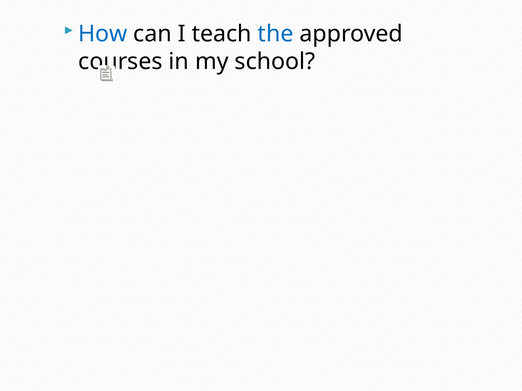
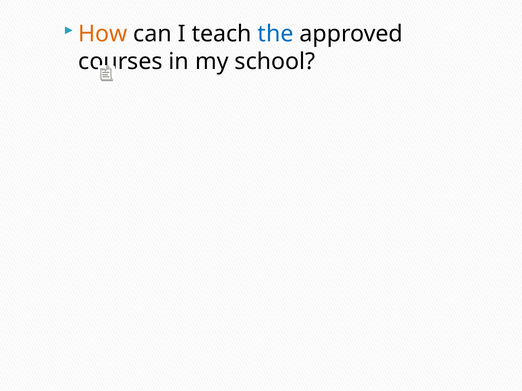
How colour: blue -> orange (103, 34)
